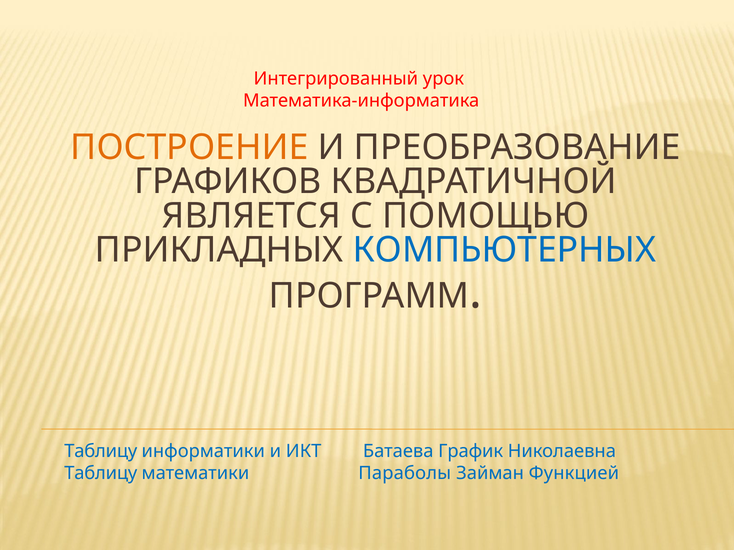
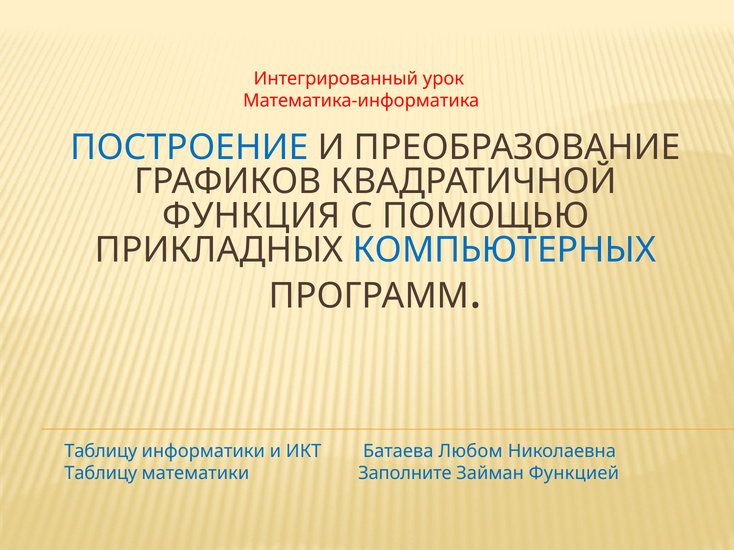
ПОСТРОЕНИЕ colour: orange -> blue (189, 147)
ЯВЛЯЕТСЯ: ЯВЛЯЕТСЯ -> ФУНКЦИЯ (251, 216)
График: График -> Любом (471, 452)
Параболы: Параболы -> Заполните (405, 474)
